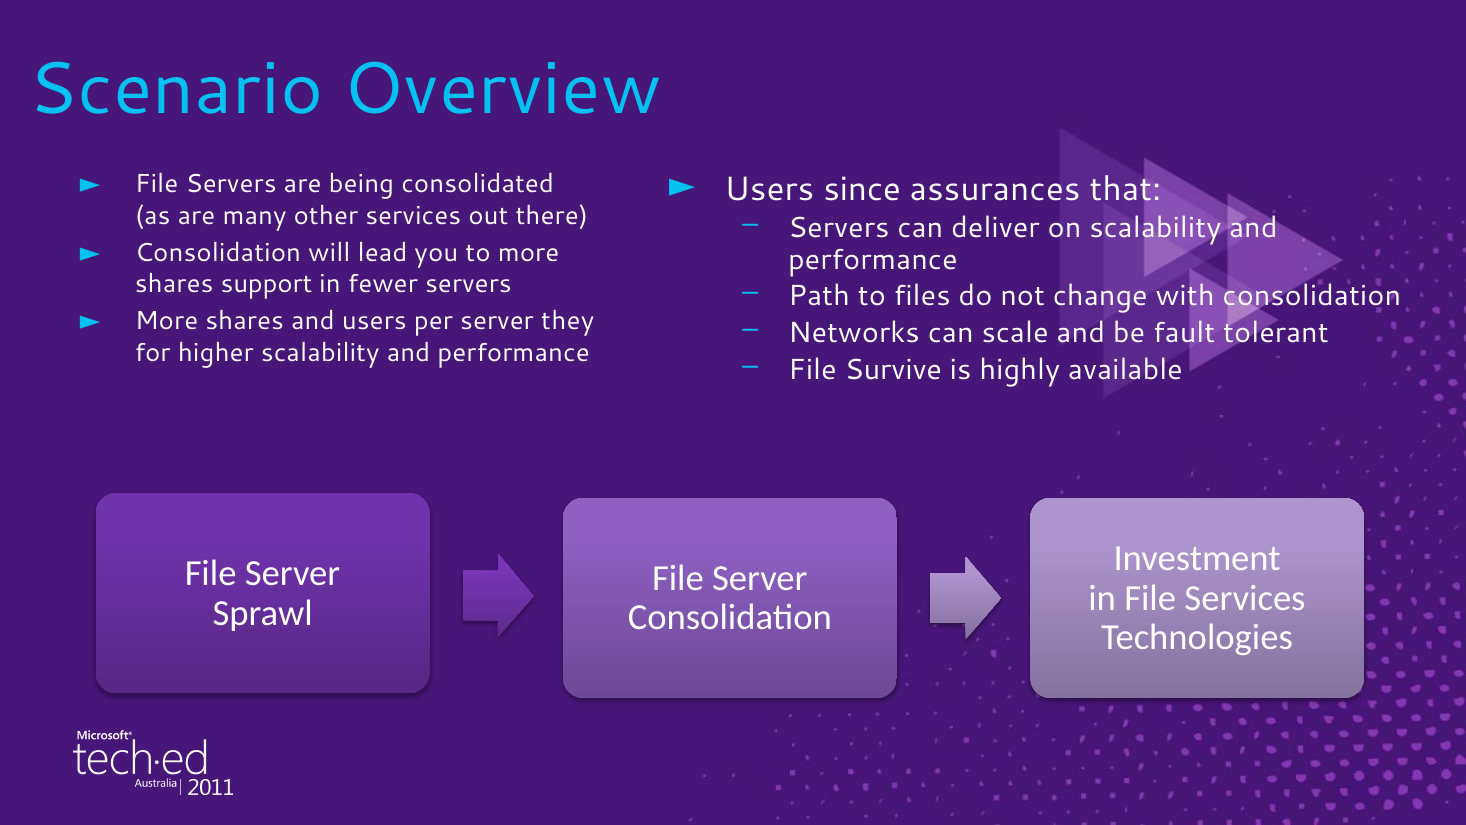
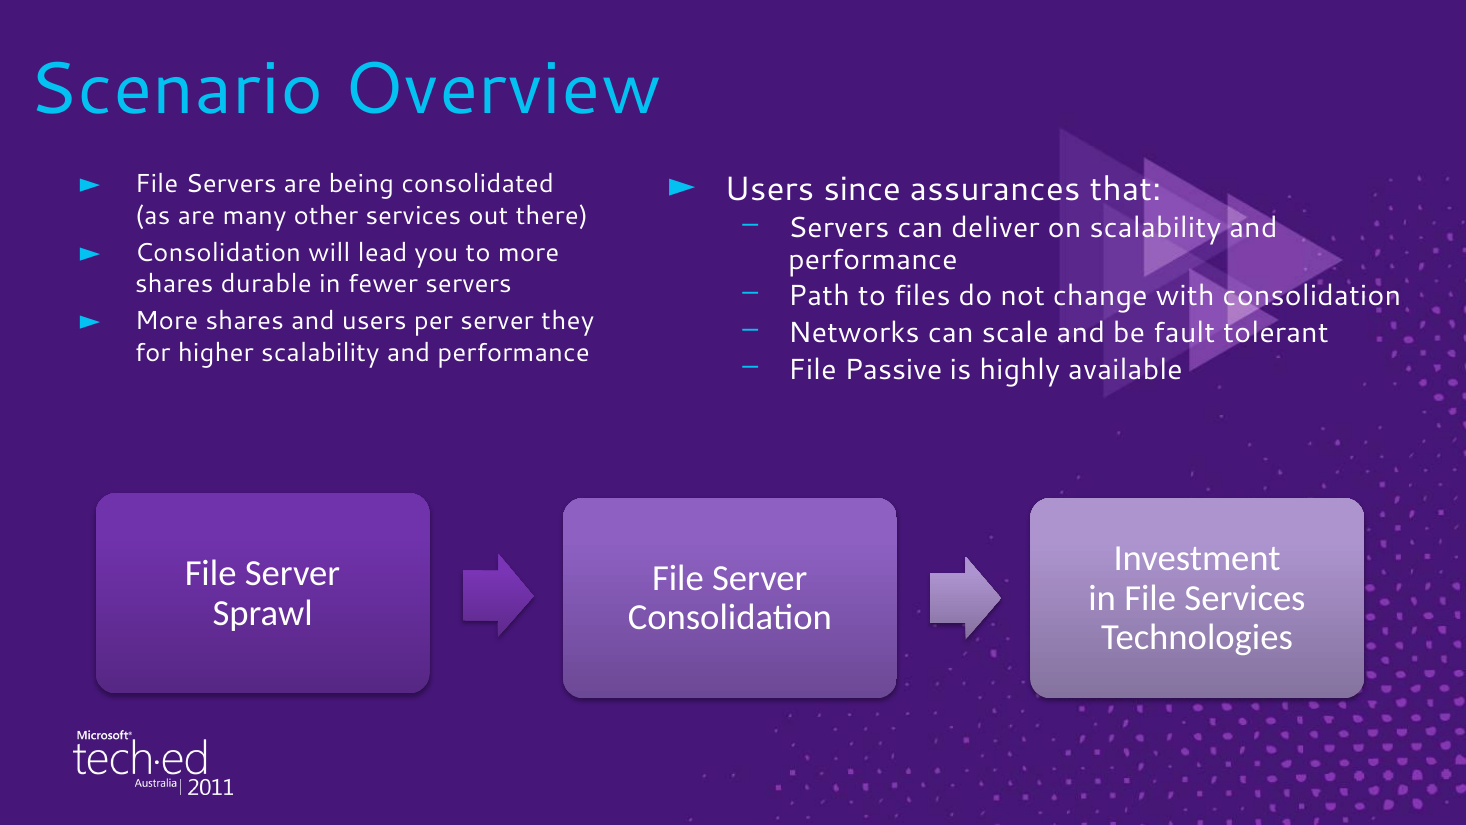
support: support -> durable (266, 284)
Survive: Survive -> Passive (893, 370)
